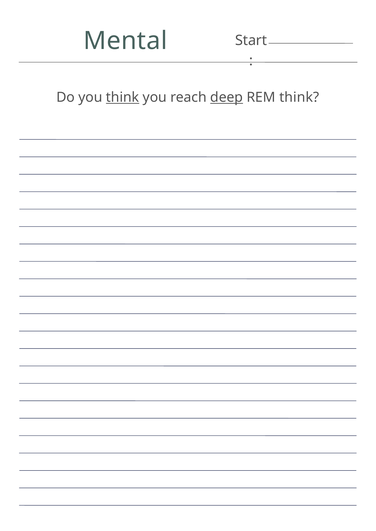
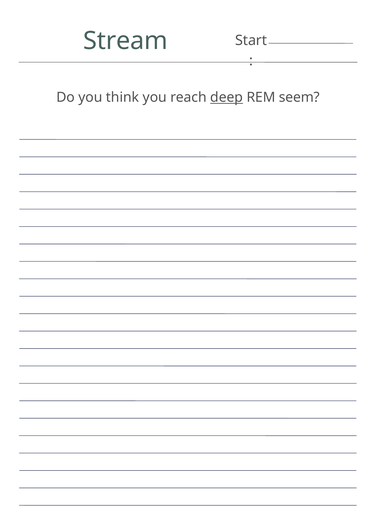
Mental: Mental -> Stream (126, 41)
think underline: present -> none (123, 98)
REM think: think -> seem (299, 98)
